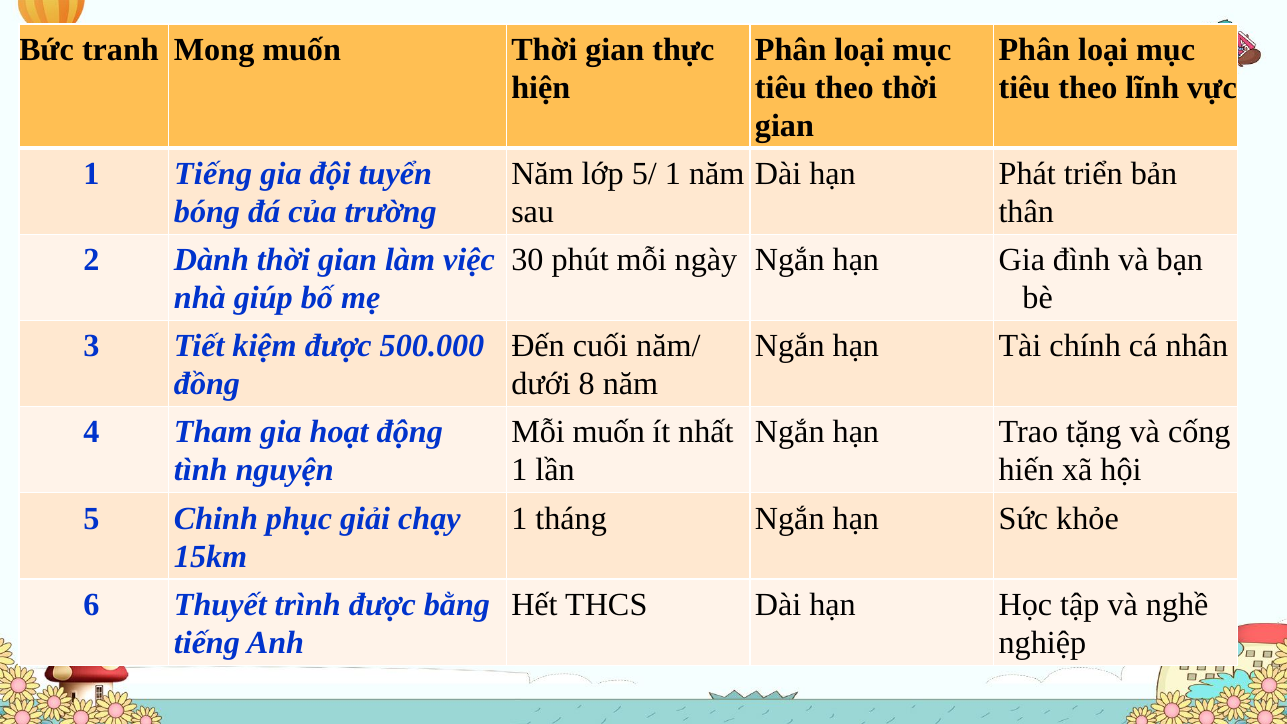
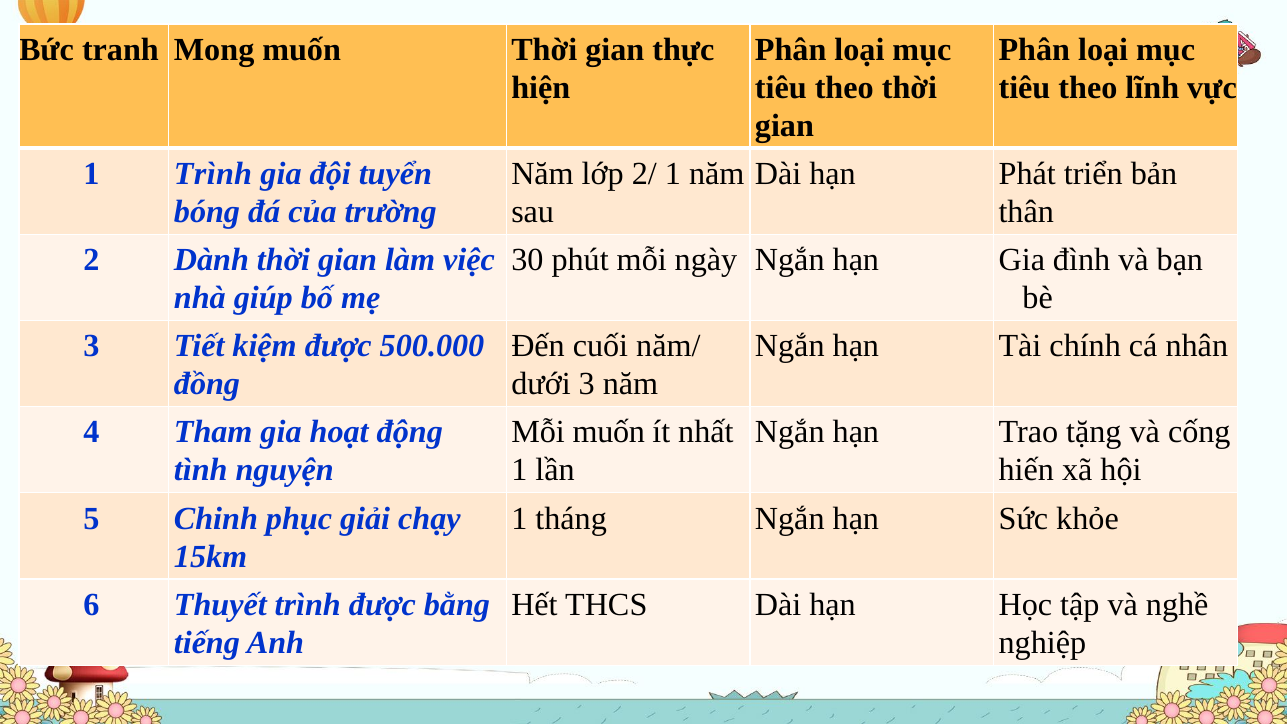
1 Tiếng: Tiếng -> Trình (213, 174)
5/: 5/ -> 2/ (644, 174)
dưới 8: 8 -> 3 (587, 384)
